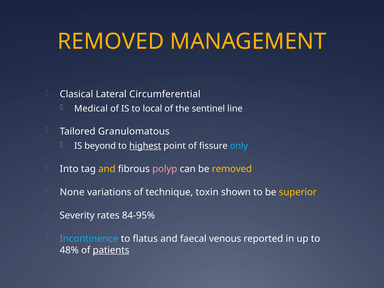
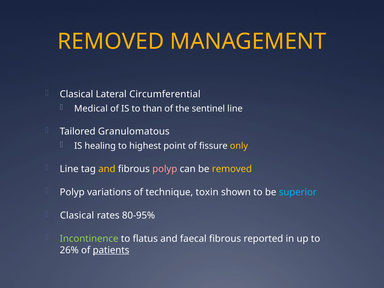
local: local -> than (152, 109)
beyond: beyond -> healing (100, 146)
highest underline: present -> none (145, 146)
only colour: light blue -> yellow (239, 146)
Into: Into -> Line (69, 169)
None: None -> Polyp (72, 192)
superior colour: yellow -> light blue (298, 192)
Severity: Severity -> Clasical (77, 215)
84-95%: 84-95% -> 80-95% (138, 215)
Incontinence colour: light blue -> light green (89, 239)
faecal venous: venous -> fibrous (225, 239)
48%: 48% -> 26% (69, 250)
